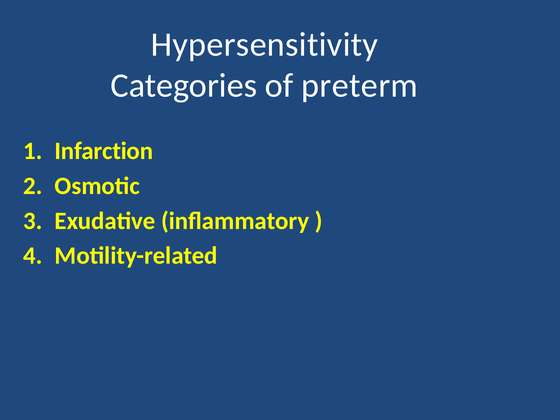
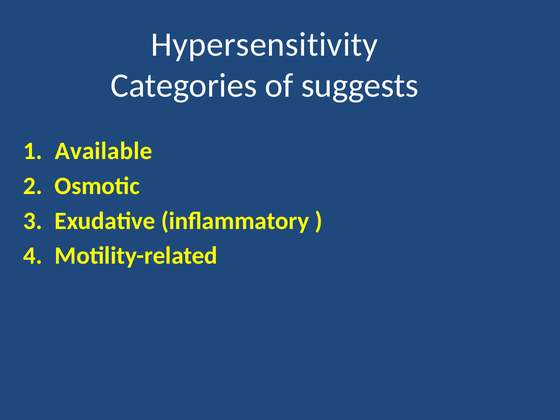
preterm: preterm -> suggests (360, 85)
Infarction: Infarction -> Available (104, 151)
